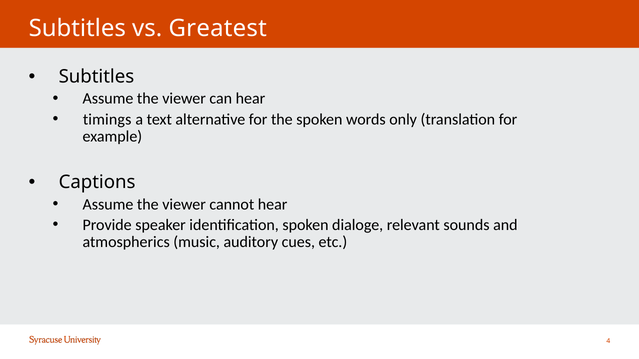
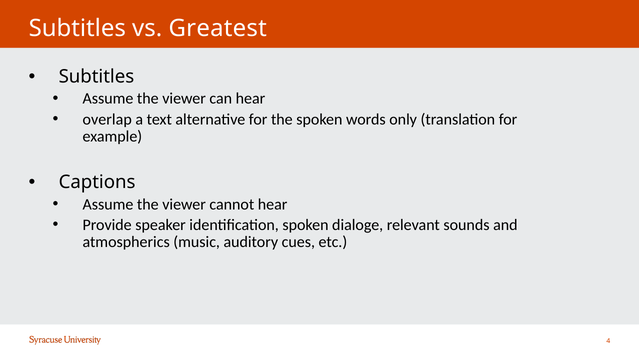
timings: timings -> overlap (107, 119)
